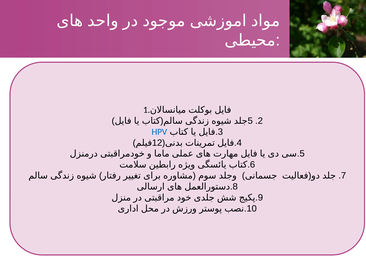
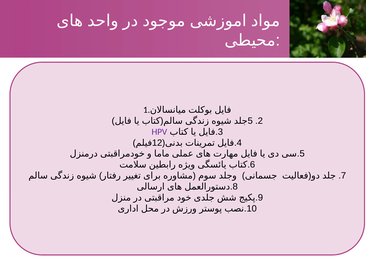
HPV colour: blue -> purple (159, 132)
